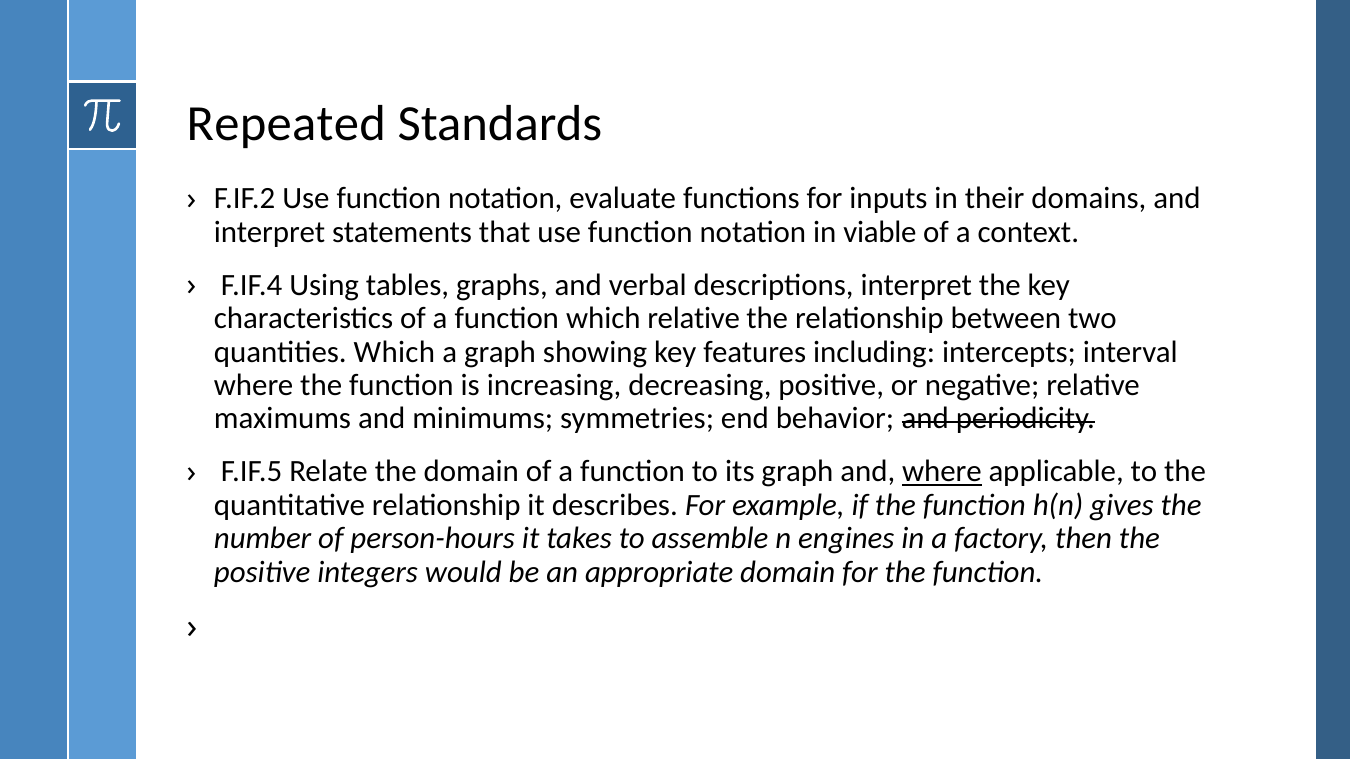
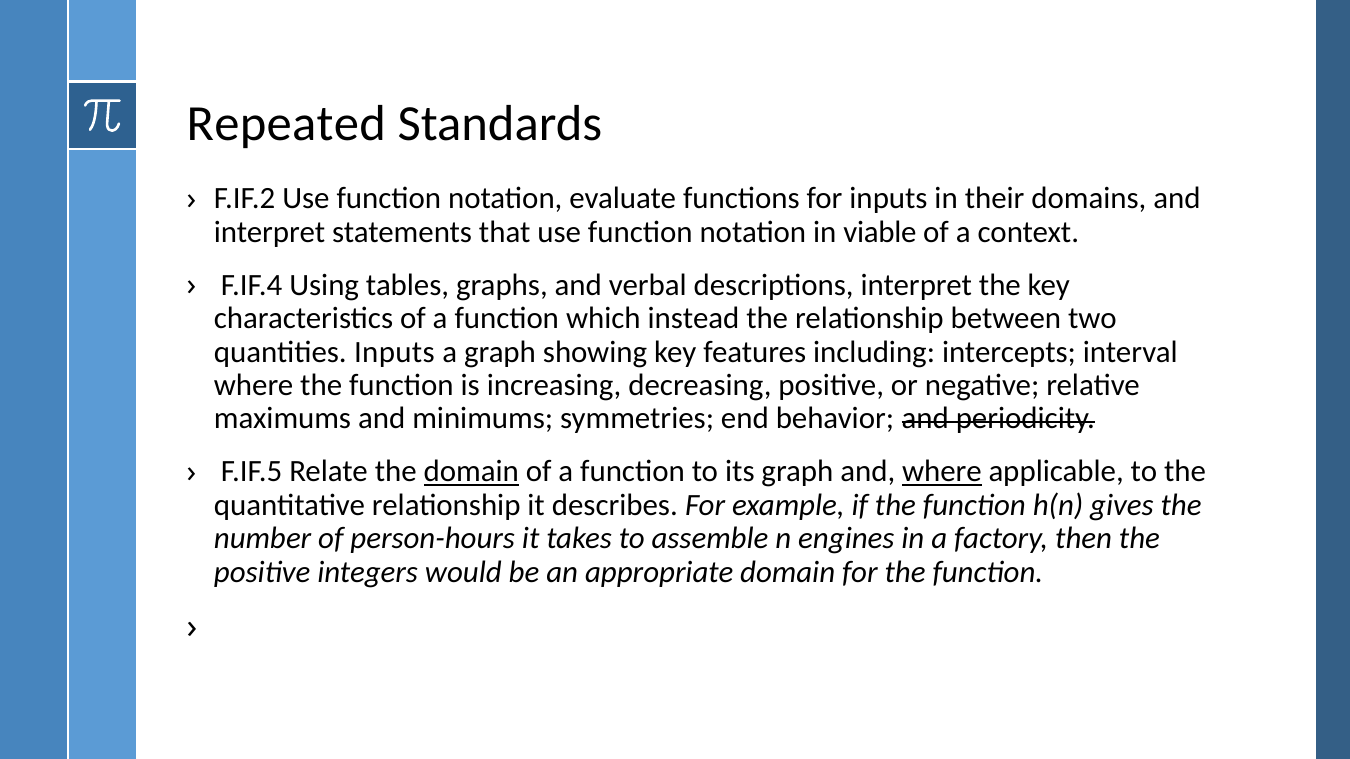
which relative: relative -> instead (693, 319)
quantities Which: Which -> Inputs (394, 352)
domain underline: none -> present (471, 472)
